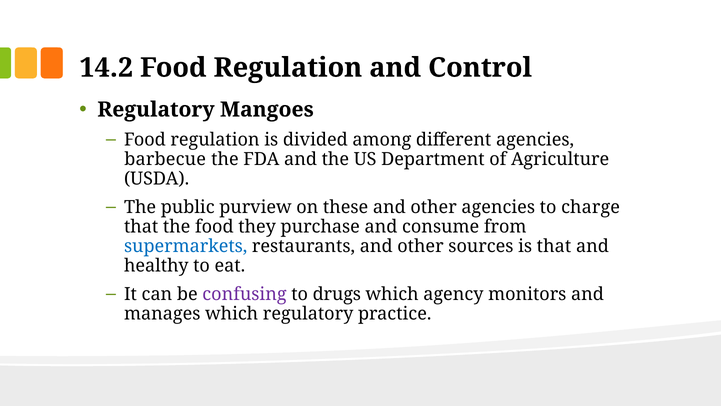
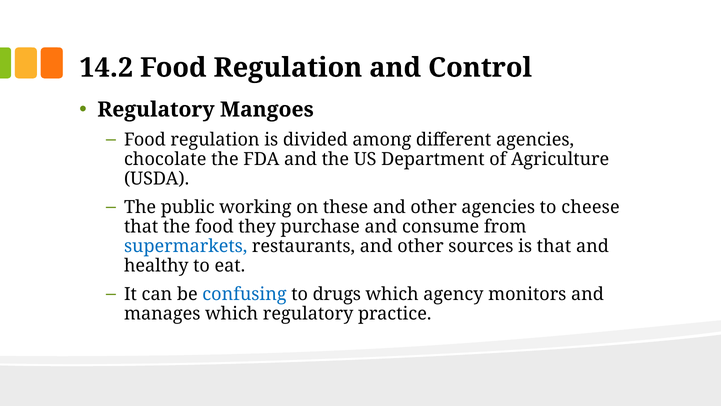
barbecue: barbecue -> chocolate (165, 159)
purview: purview -> working (255, 207)
charge: charge -> cheese (591, 207)
confusing colour: purple -> blue (244, 294)
